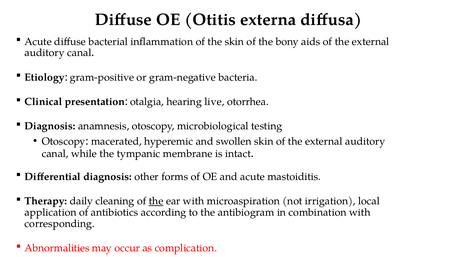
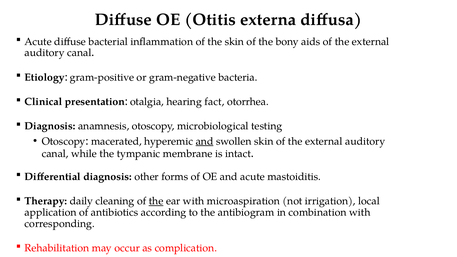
live: live -> fact (215, 102)
and underline: none -> present (205, 141)
Abnormalities: Abnormalities -> Rehabilitation (57, 248)
